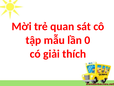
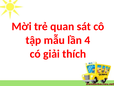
0: 0 -> 4 (87, 40)
